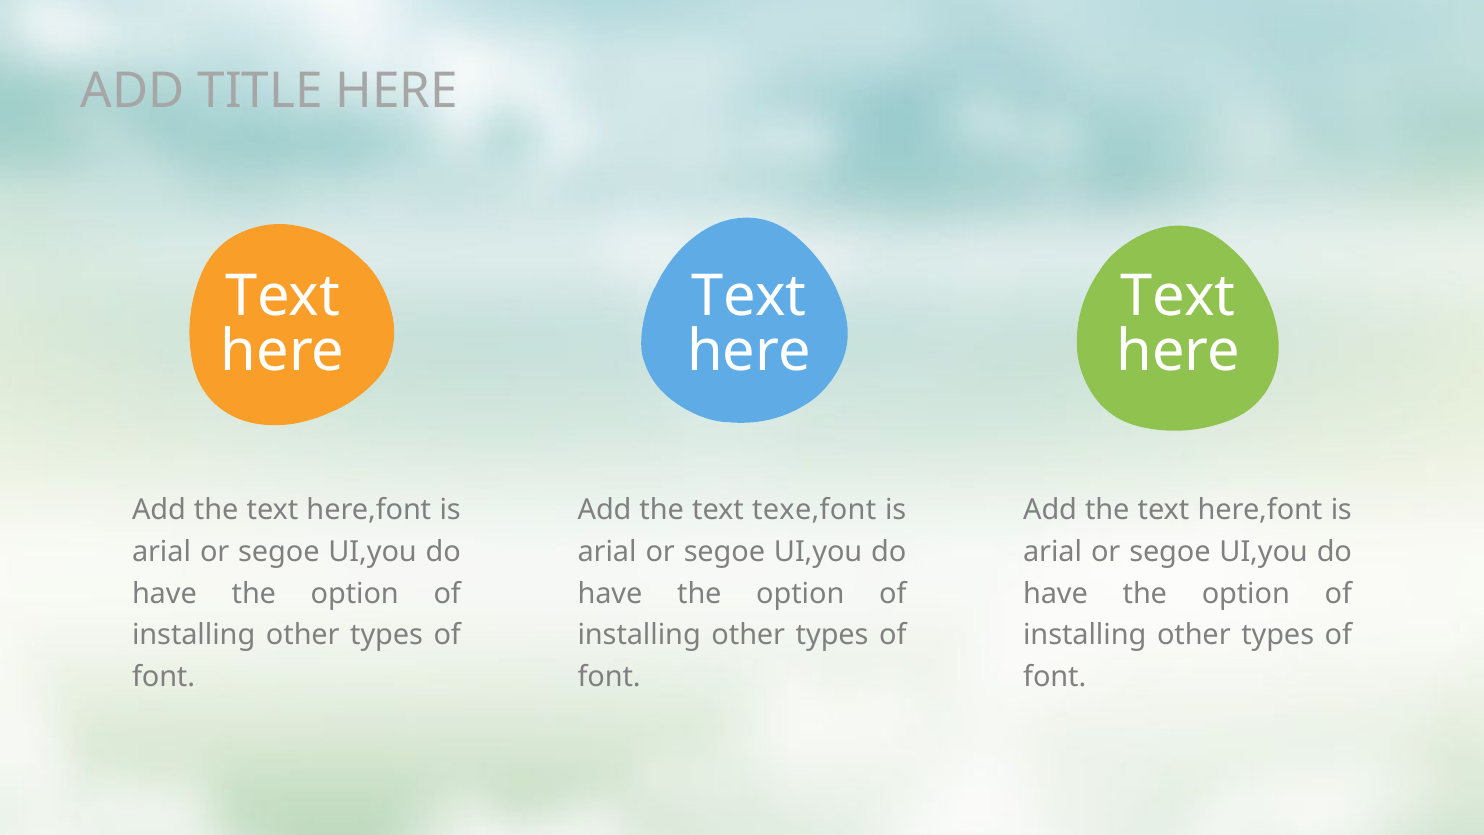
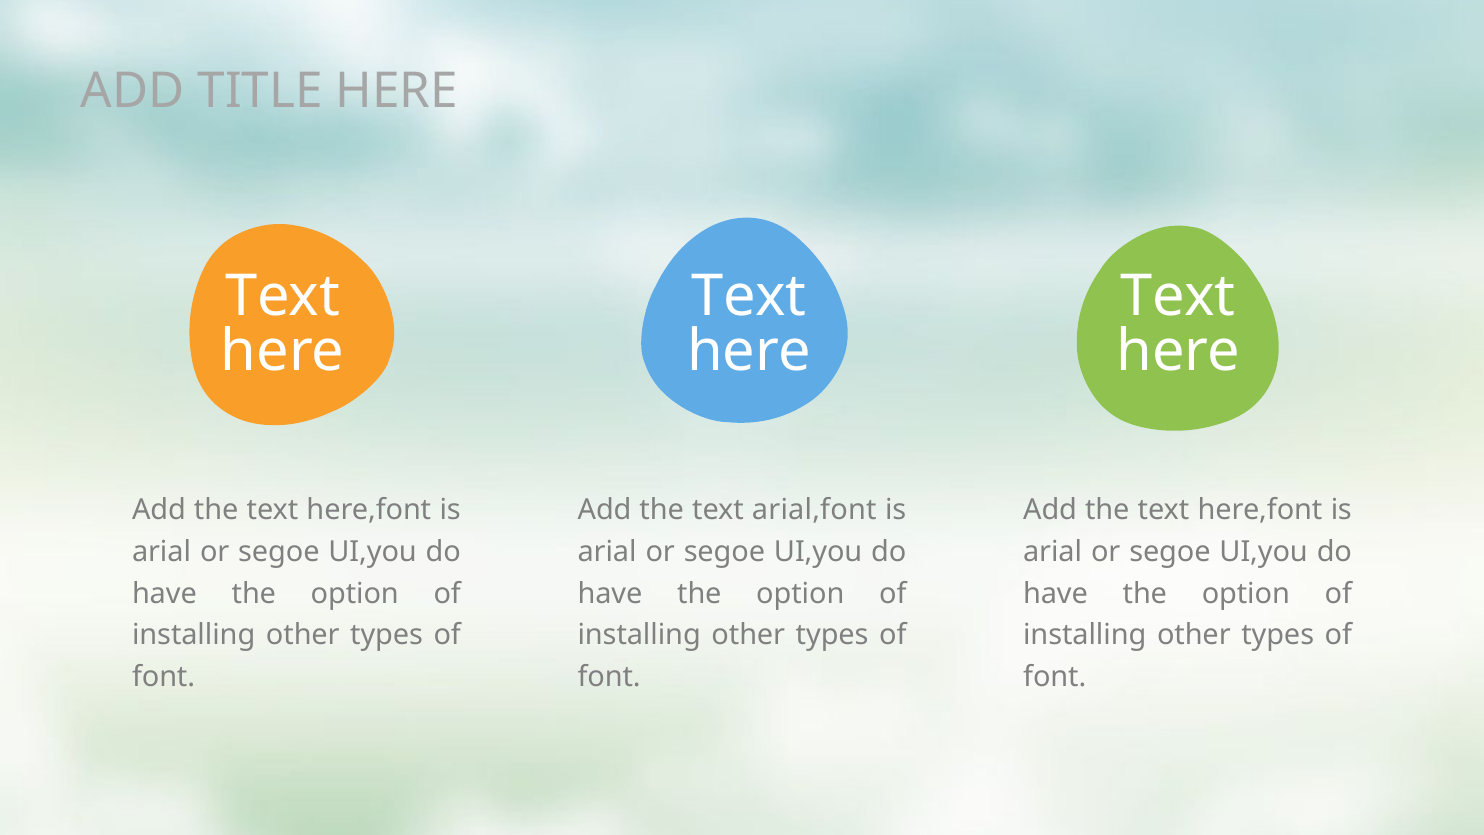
texe,font: texe,font -> arial,font (814, 510)
